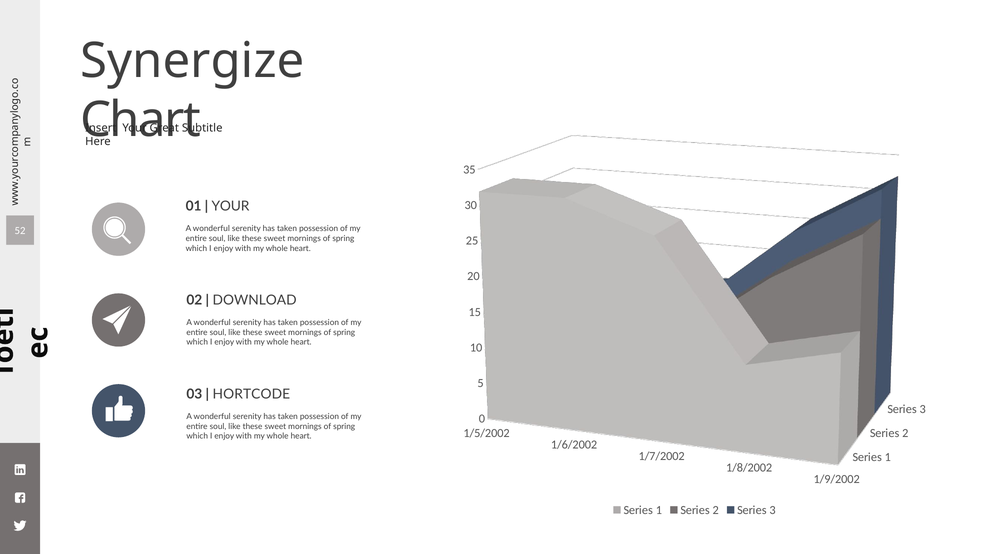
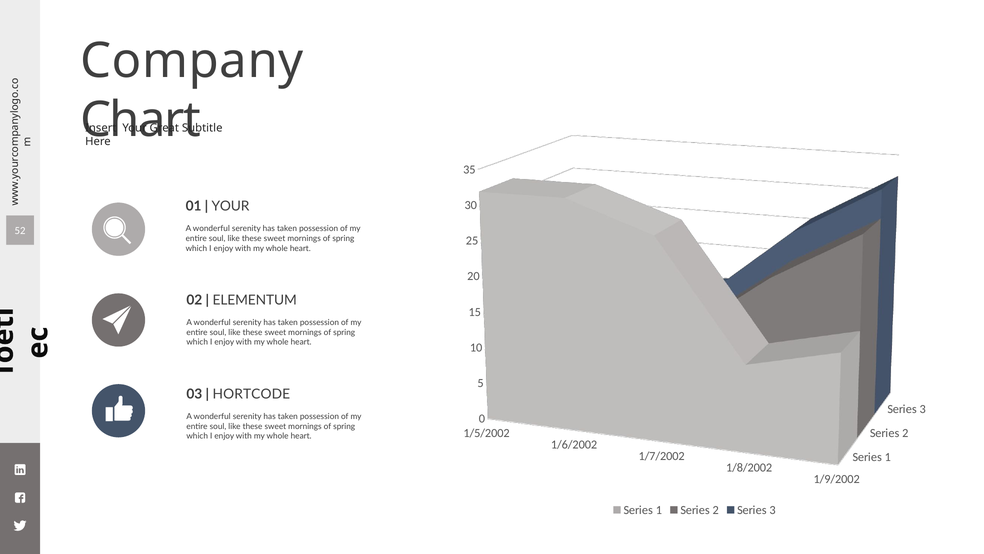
Synergize: Synergize -> Company (192, 61)
DOWNLOAD: DOWNLOAD -> ELEMENTUM (255, 300)
